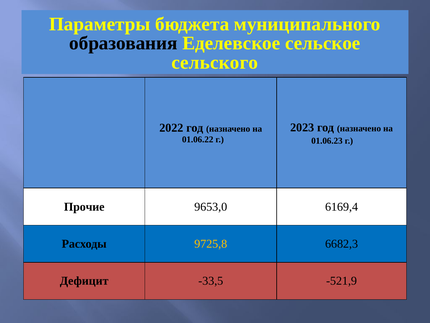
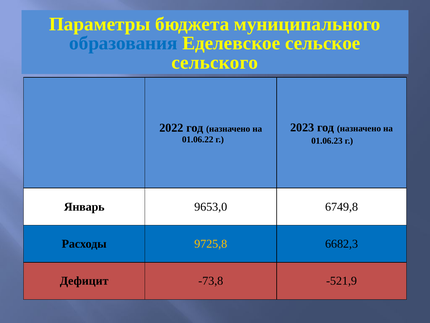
образования colour: black -> blue (123, 43)
Прочие: Прочие -> Январь (84, 206)
6169,4: 6169,4 -> 6749,8 (342, 206)
-33,5: -33,5 -> -73,8 (211, 281)
